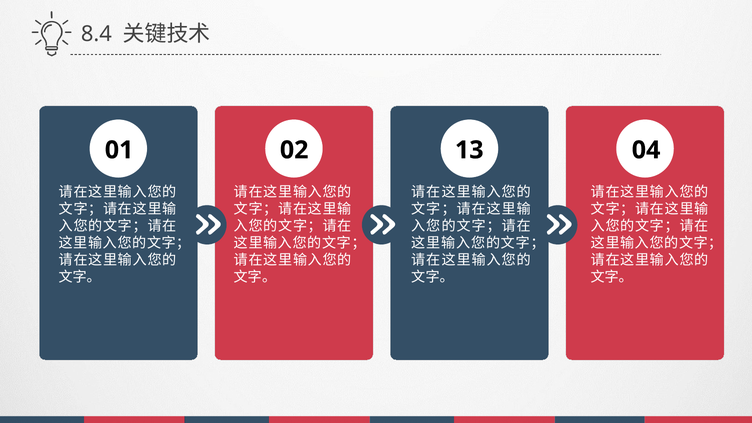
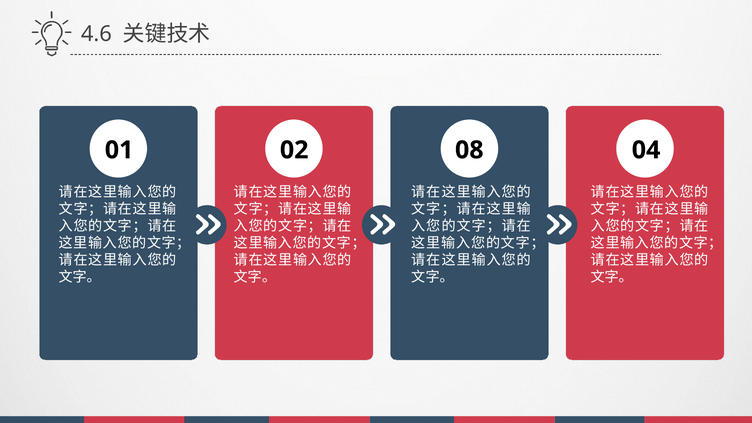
8.4: 8.4 -> 4.6 (96, 34)
13: 13 -> 08 (469, 150)
